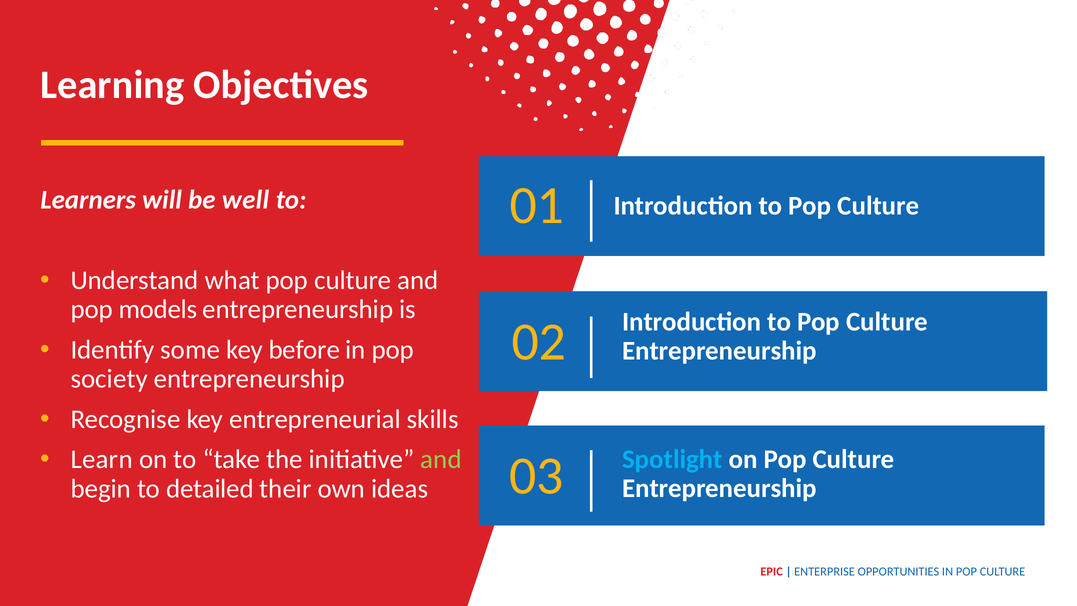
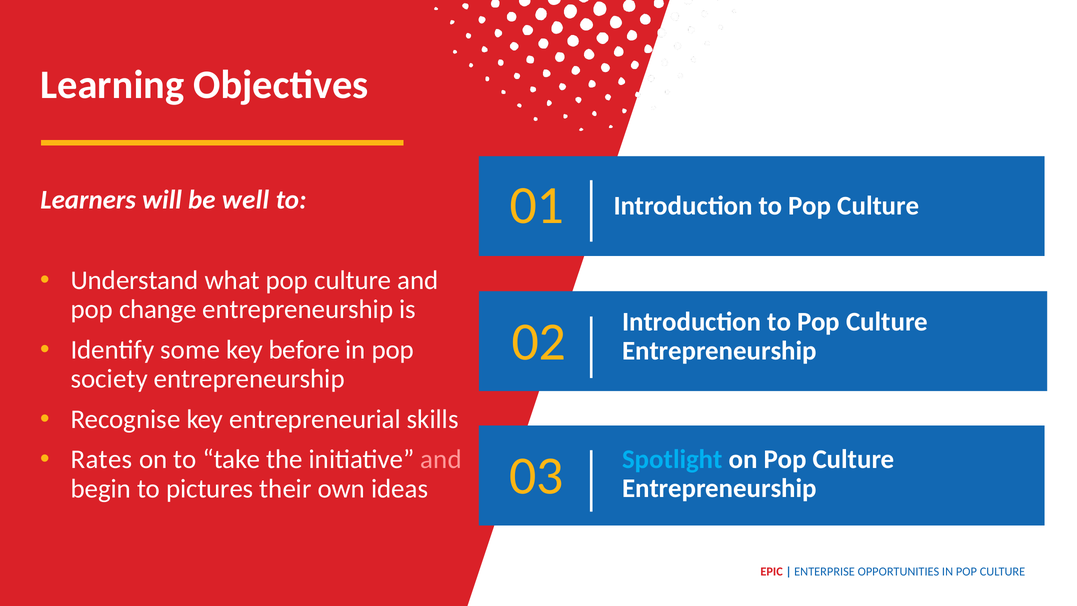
models: models -> change (158, 310)
Learn: Learn -> Rates (102, 459)
and colour: light green -> pink (441, 459)
detailed: detailed -> pictures (210, 489)
